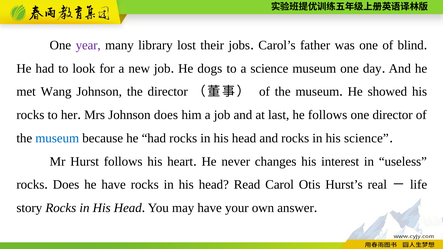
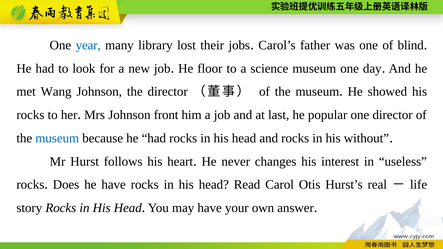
year colour: purple -> blue (88, 45)
dogs: dogs -> floor (210, 68)
Johnson does: does -> front (166, 115)
he follows: follows -> popular (328, 115)
his science: science -> without (366, 138)
